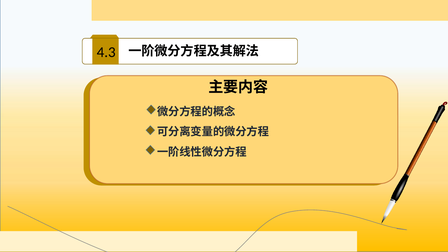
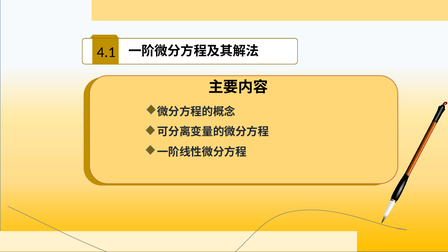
4.3: 4.3 -> 4.1 (106, 52)
